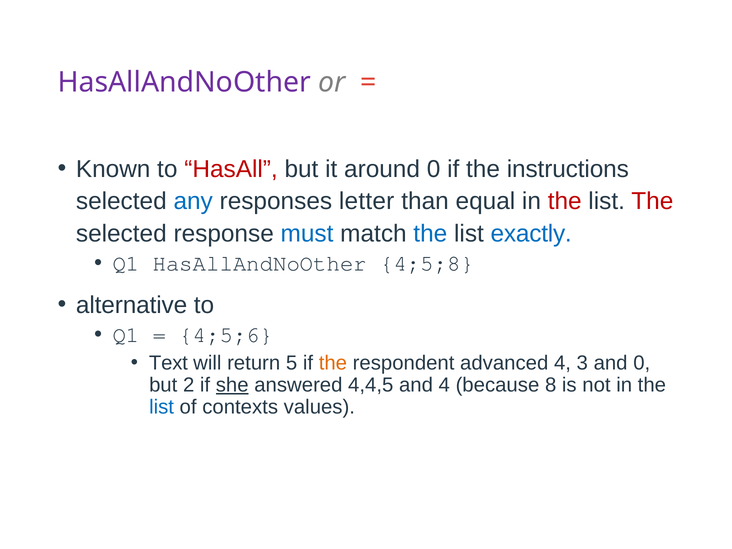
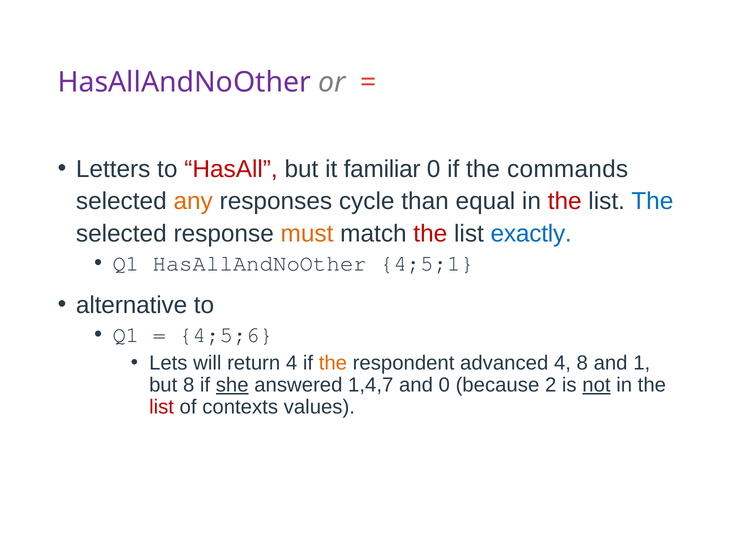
Known: Known -> Letters (113, 169)
around: around -> familiar (382, 169)
instructions: instructions -> commands (568, 169)
any colour: blue -> orange (193, 201)
letter: letter -> cycle (367, 201)
The colour: red -> blue (652, 201)
must colour: blue -> orange (307, 233)
the colour: blue -> red (430, 233)
4;5;8: 4;5;8 -> 4;5;1 (427, 263)
Text: Text -> Lets (168, 363)
return 5: 5 -> 4 (292, 363)
4 3: 3 -> 8 (582, 363)
and 0: 0 -> 1 (642, 363)
but 2: 2 -> 8 (189, 385)
4,4,5: 4,4,5 -> 1,4,7 (371, 385)
and 4: 4 -> 0 (444, 385)
8: 8 -> 2 (551, 385)
not underline: none -> present (596, 385)
list colour: blue -> red (162, 407)
